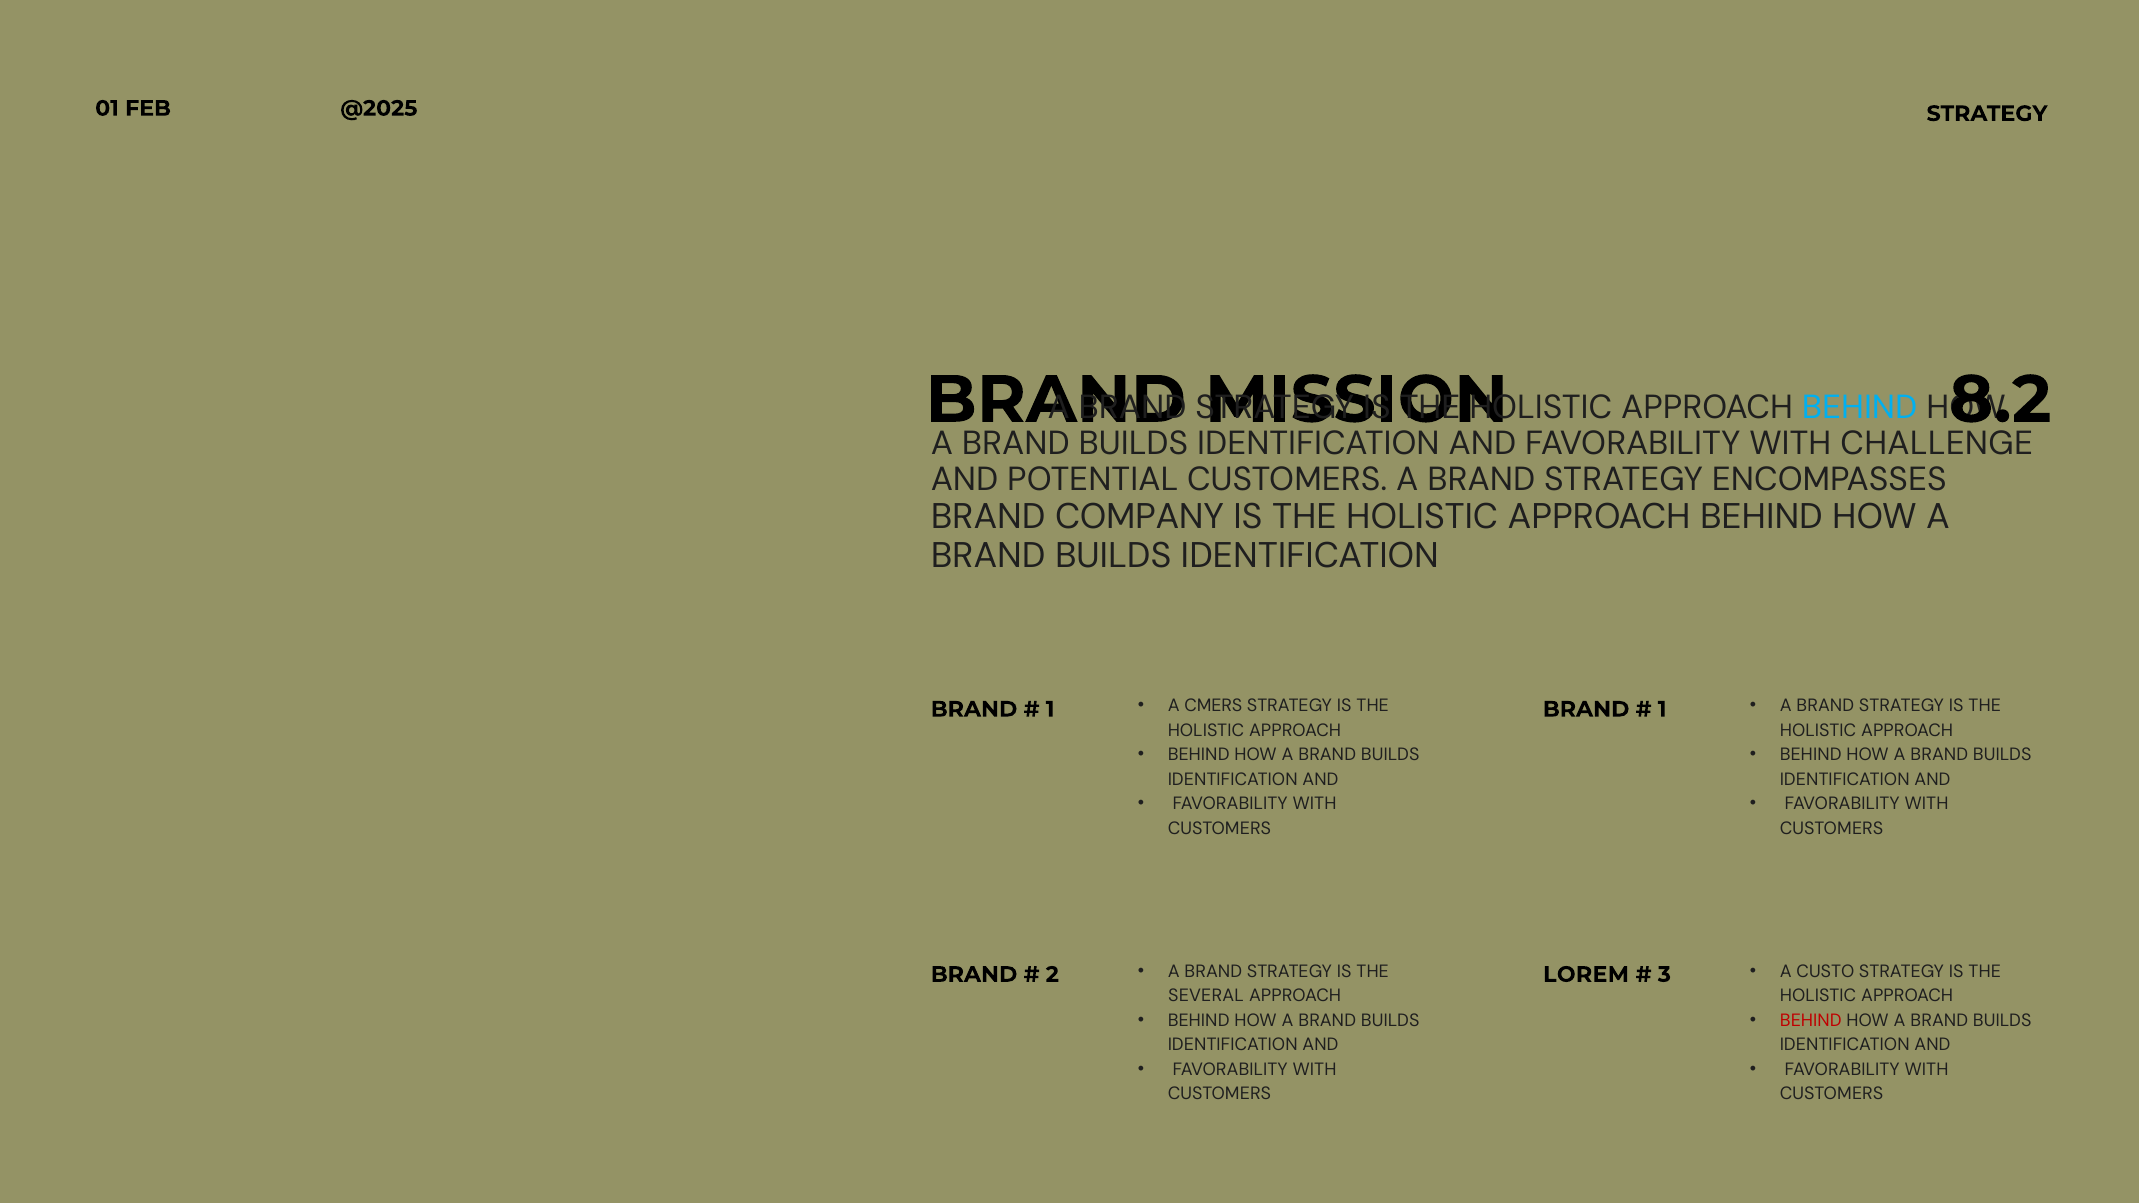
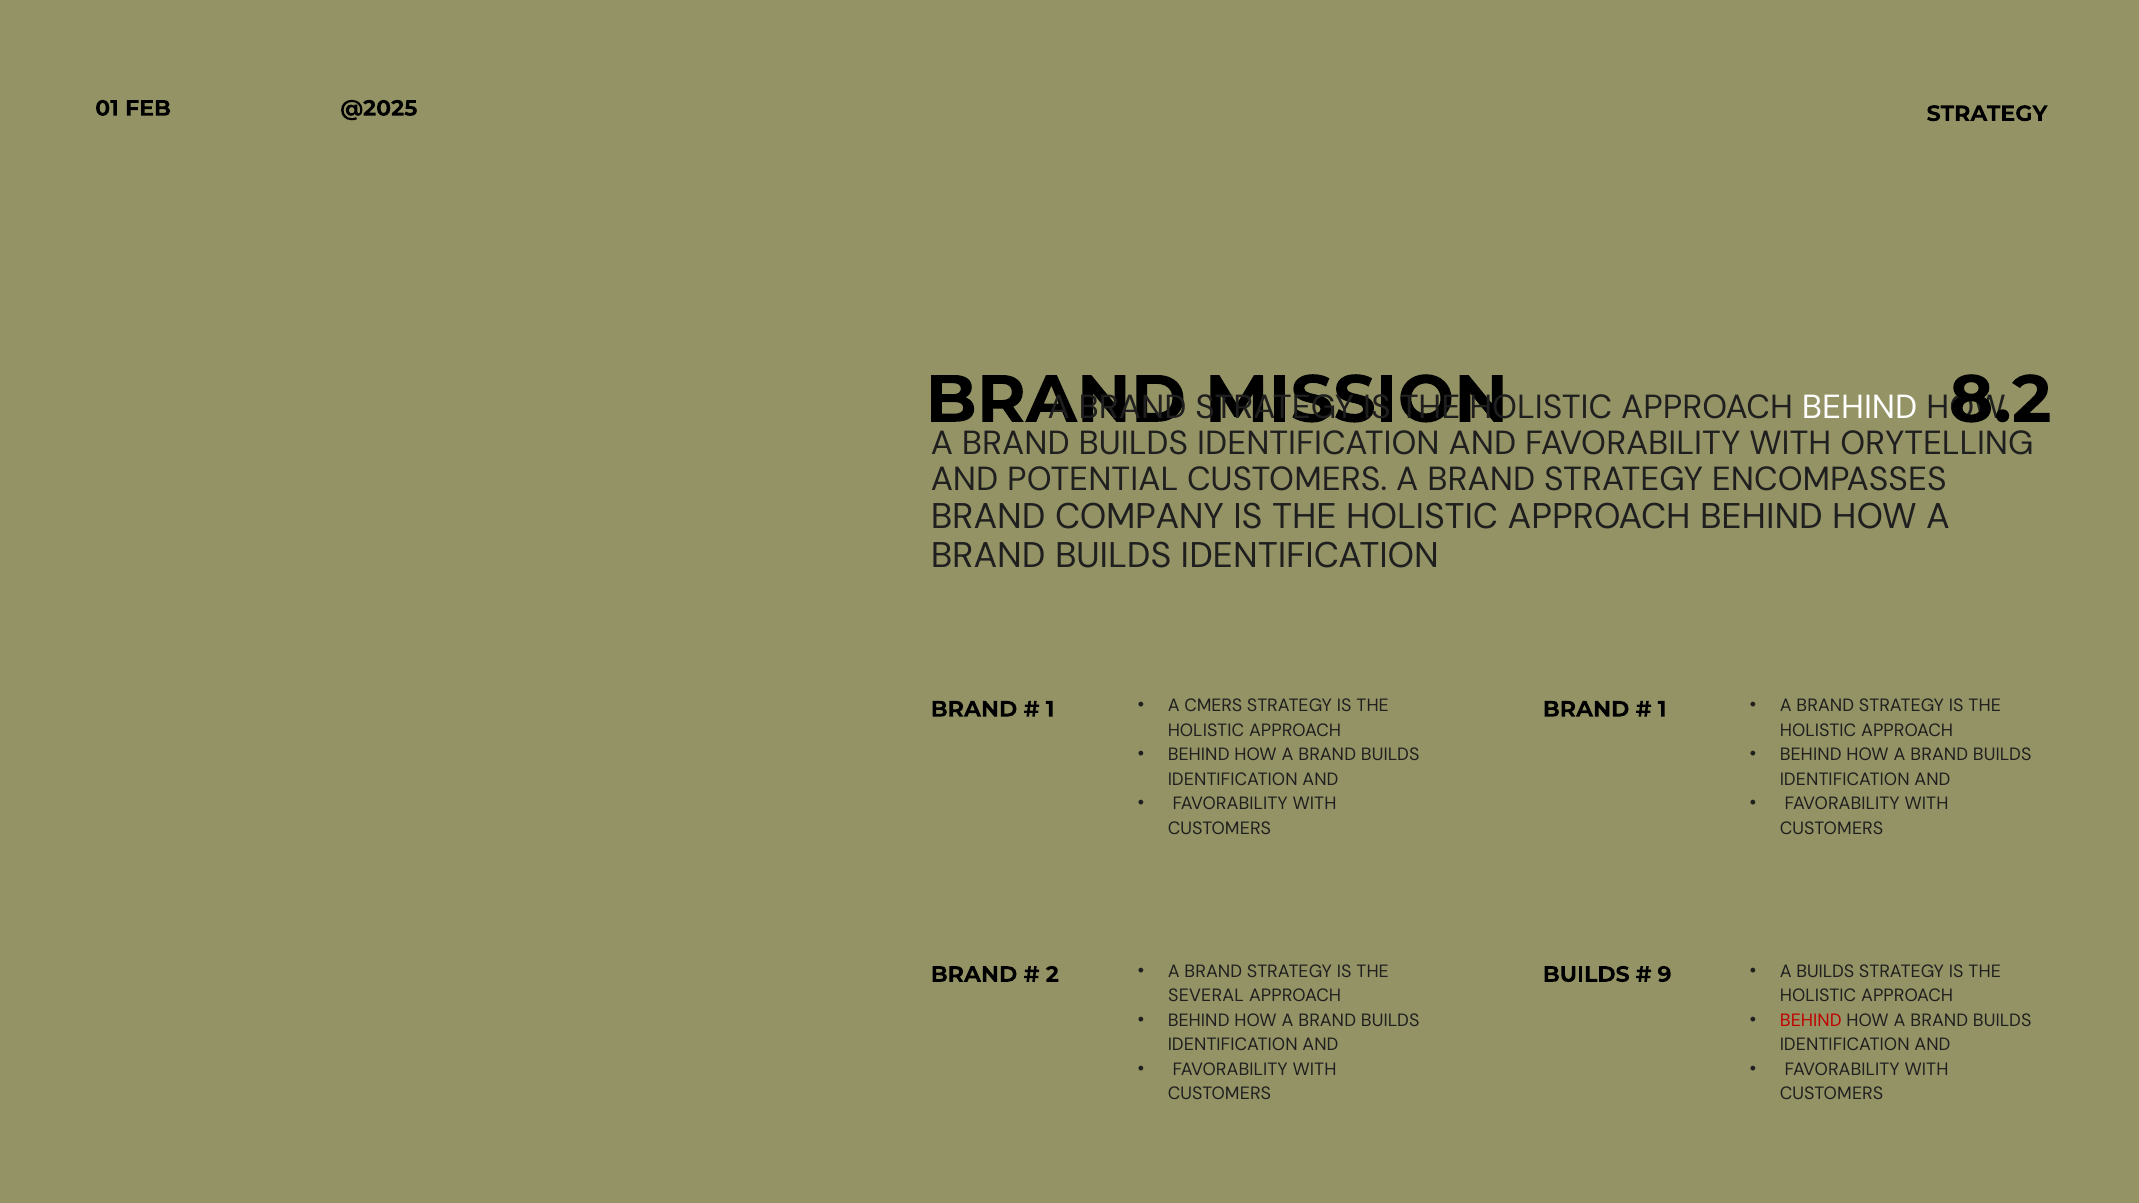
BEHIND colour: light blue -> white (1860, 407)
CHALLENGE: CHALLENGE -> ORYTELLING (1937, 443)
A CUSTO: CUSTO -> BUILDS (1825, 971)
LOREM: LOREM -> BUILDS (1586, 975)
3: 3 -> 9 (1664, 975)
